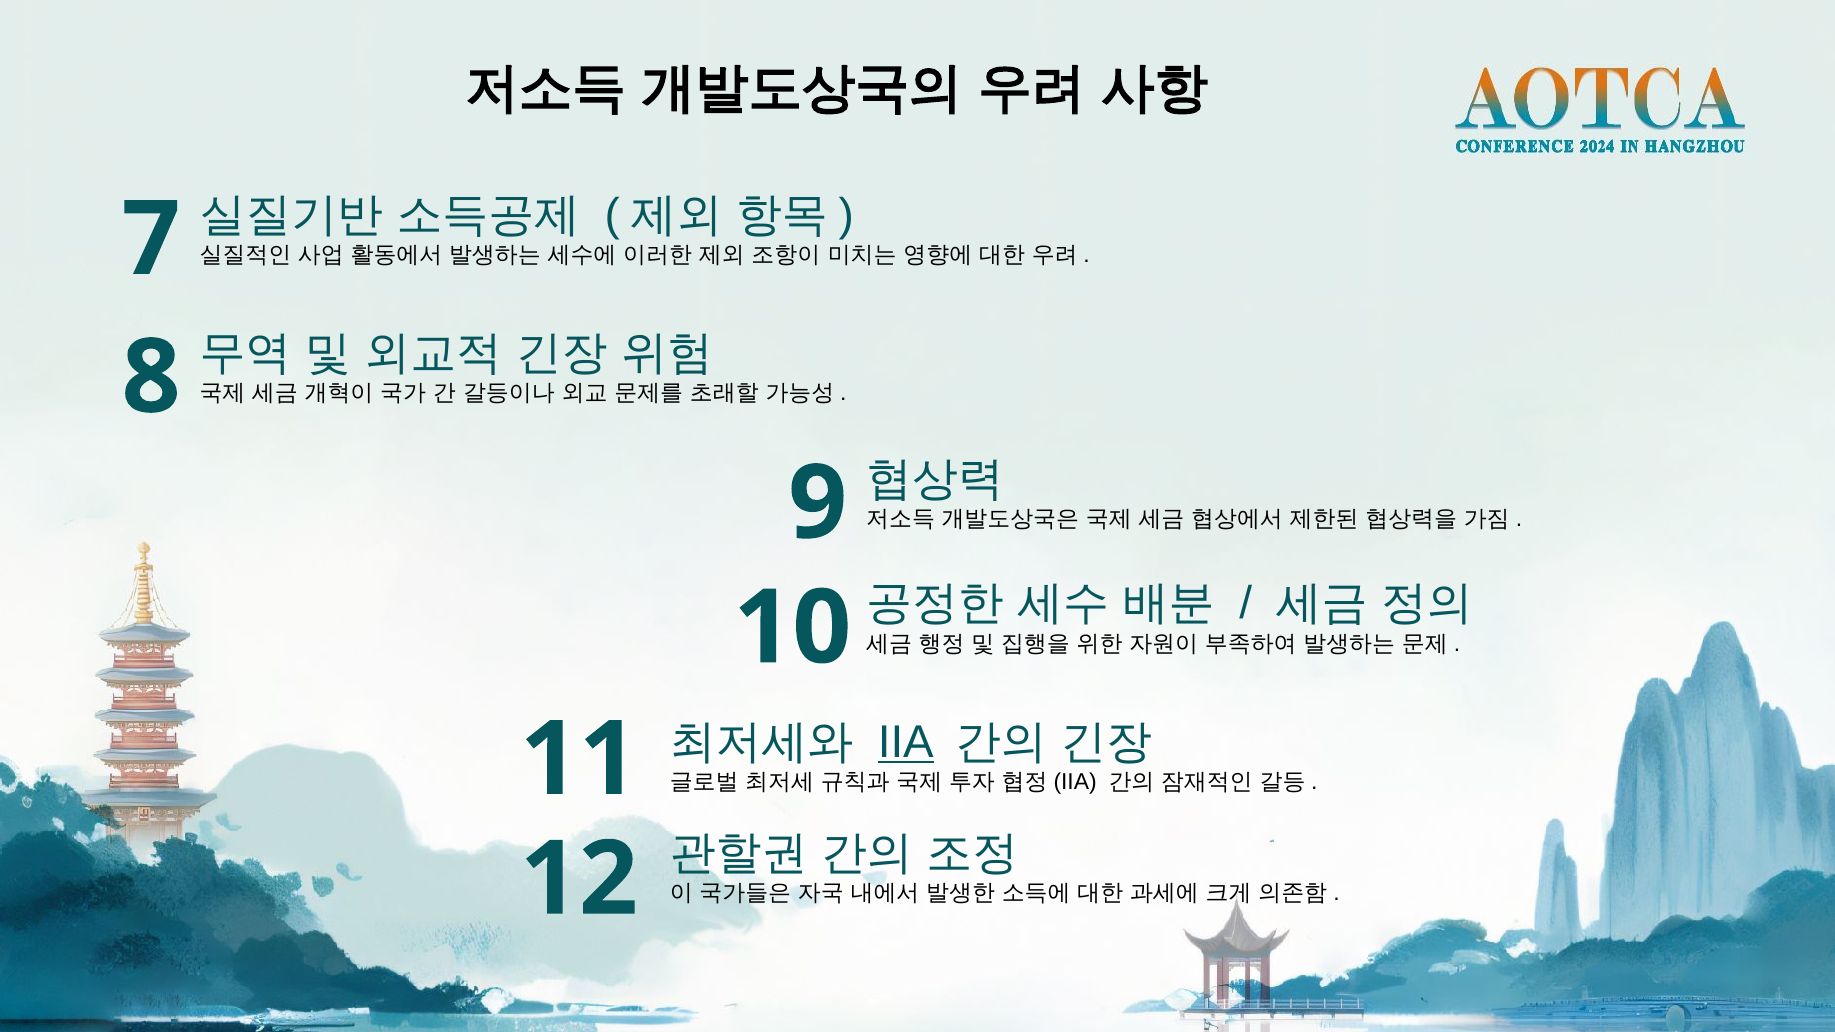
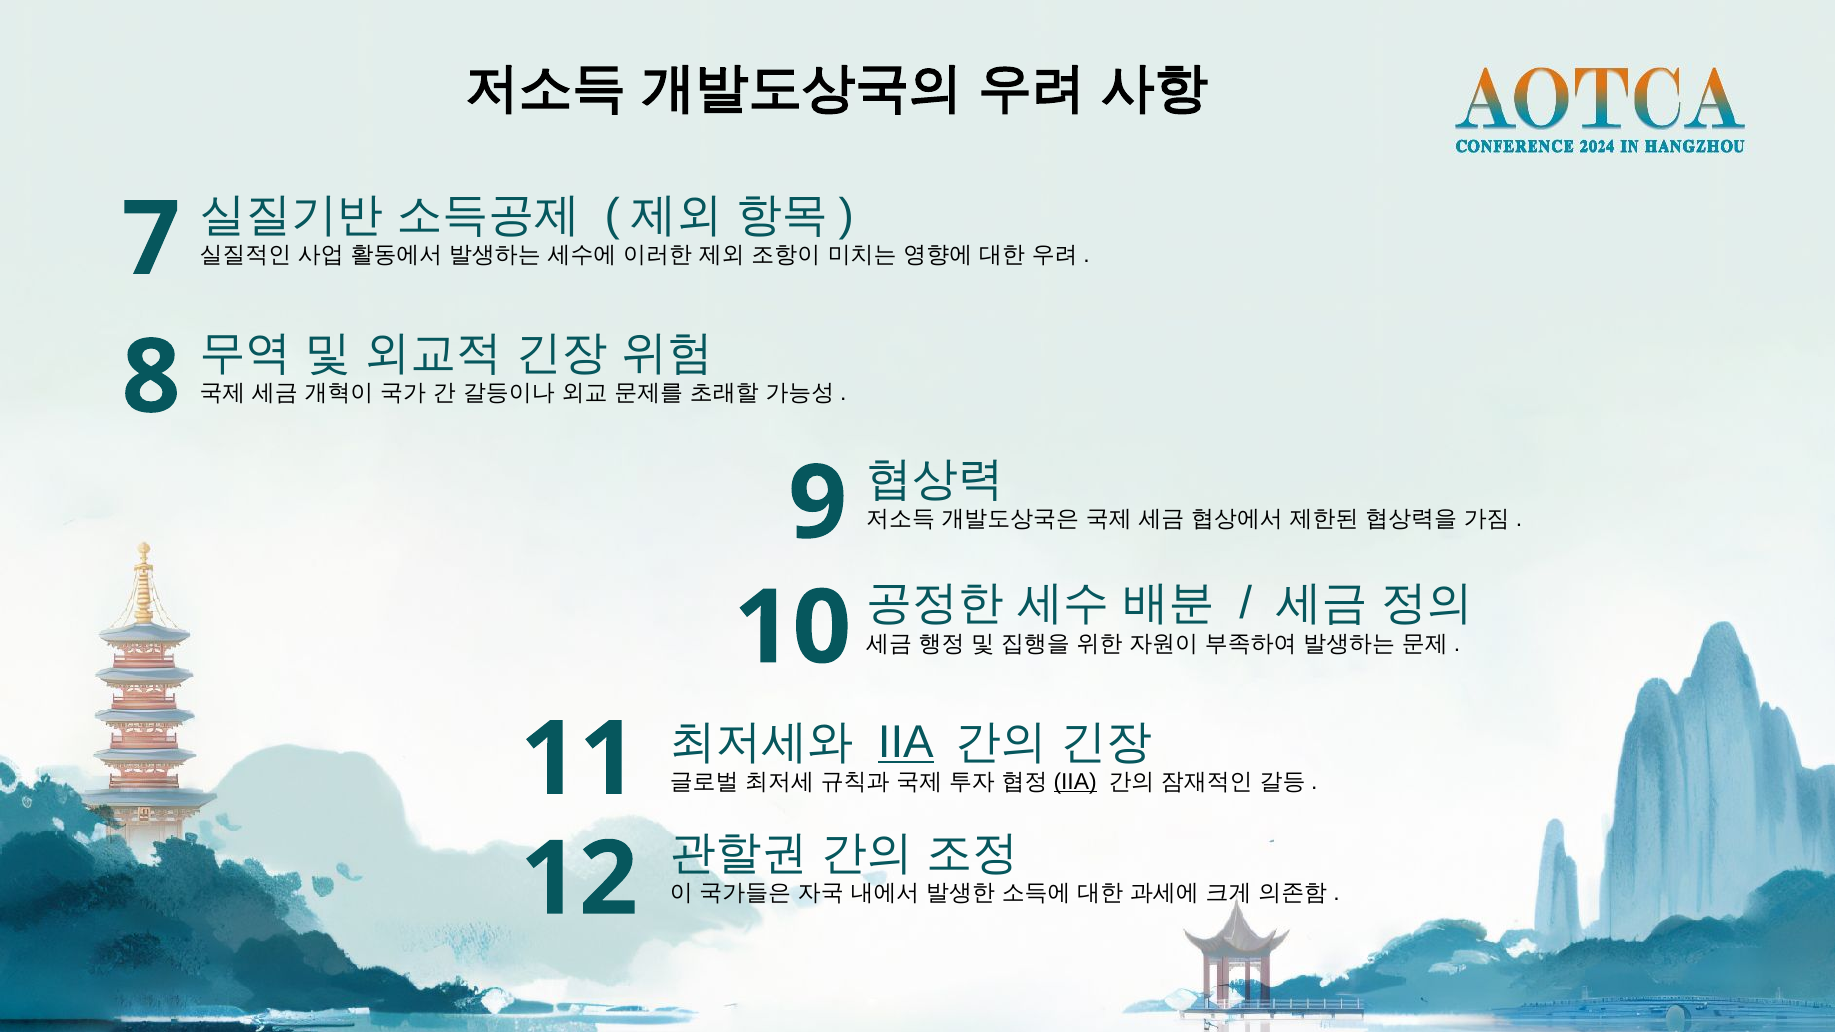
IIA underline: none -> present (1075, 782)
